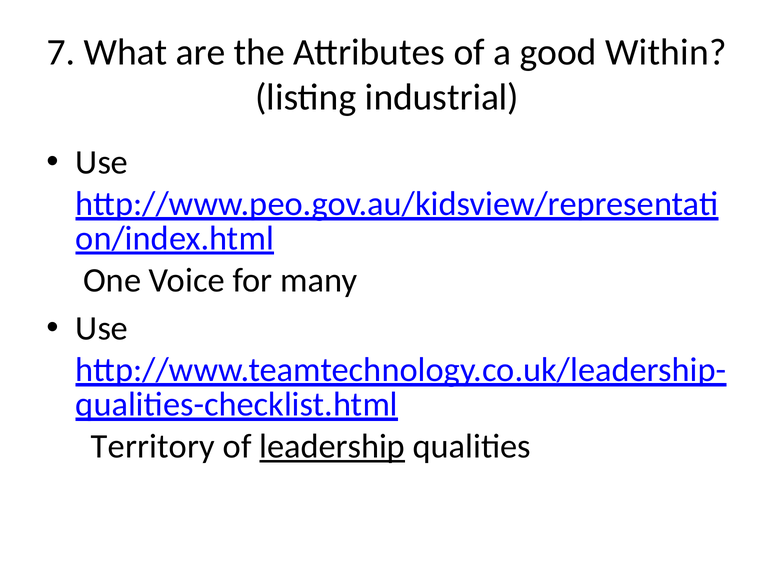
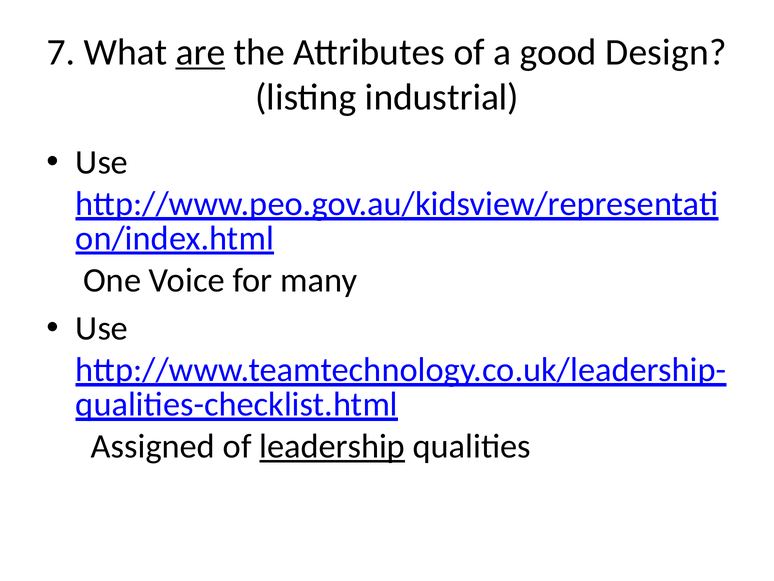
are underline: none -> present (200, 52)
Within: Within -> Design (666, 52)
Territory: Territory -> Assigned (153, 446)
